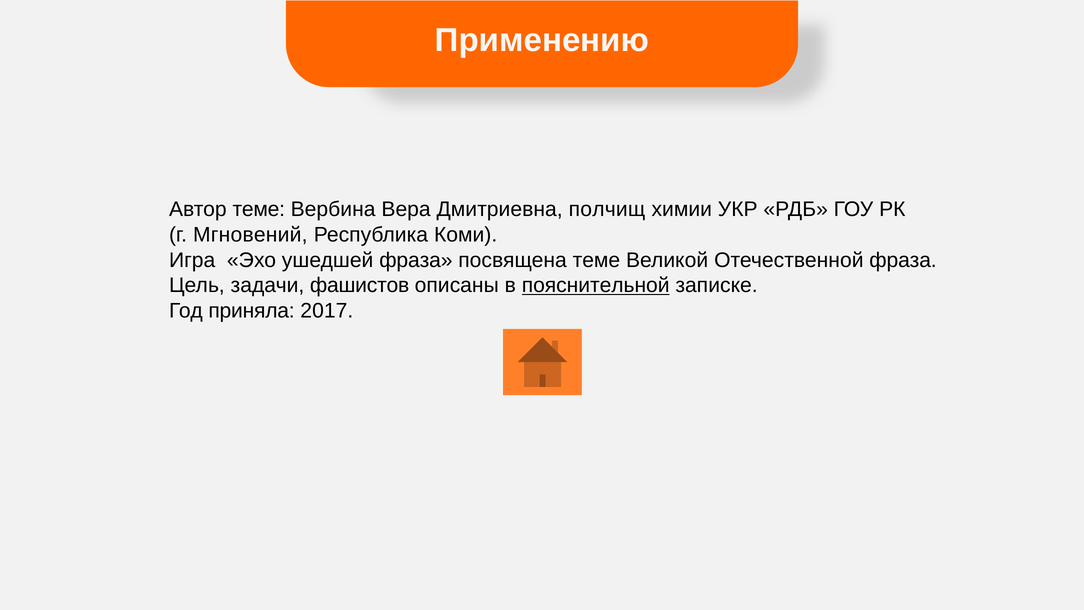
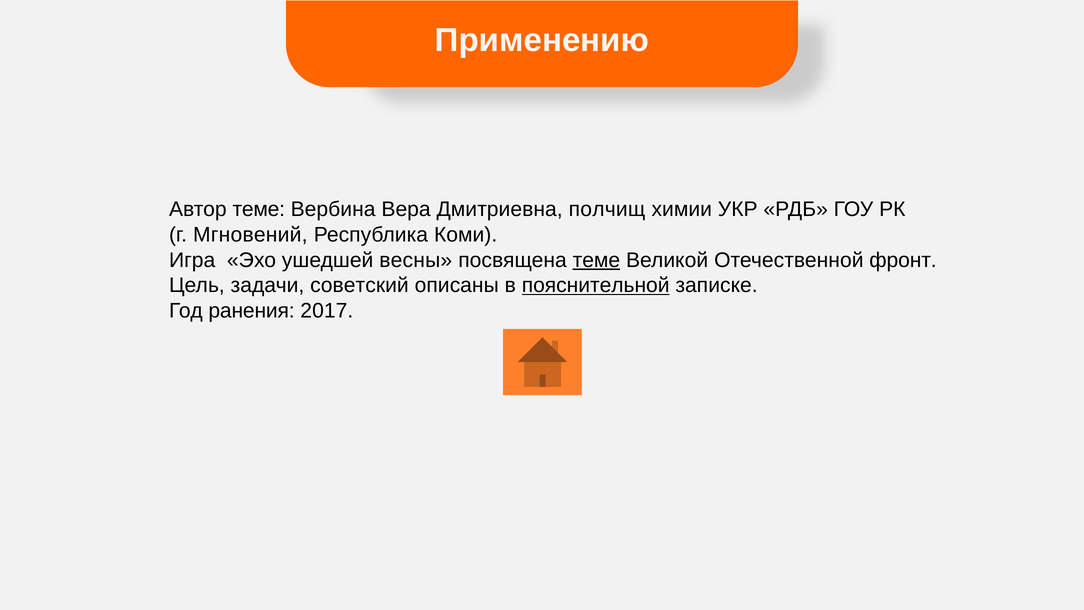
ушедшей фраза: фраза -> весны (416, 260)
теме underline: none -> present (596, 260)
Отечественной фраза: фраза -> фронт (903, 260)
фашистов: фашистов -> советский (359, 285)
приняла: приняла -> ранения (252, 311)
